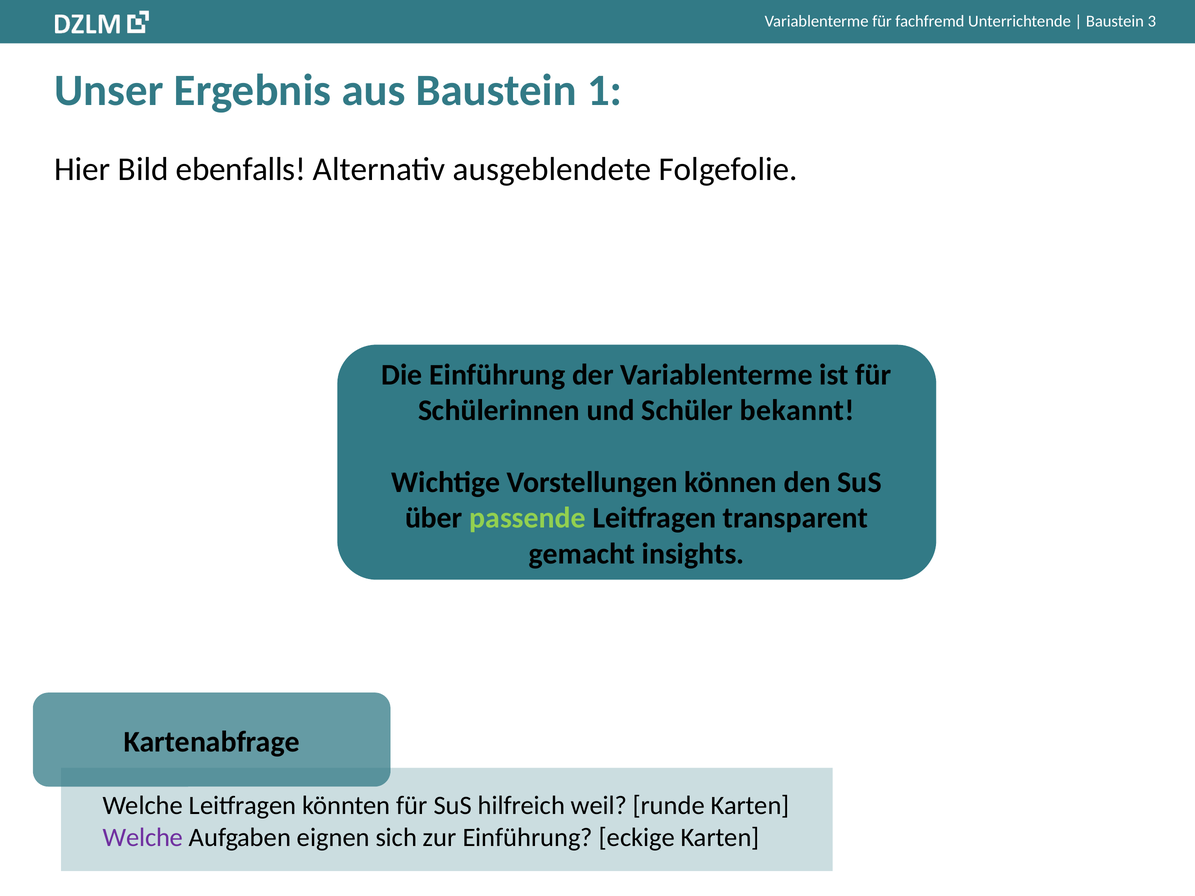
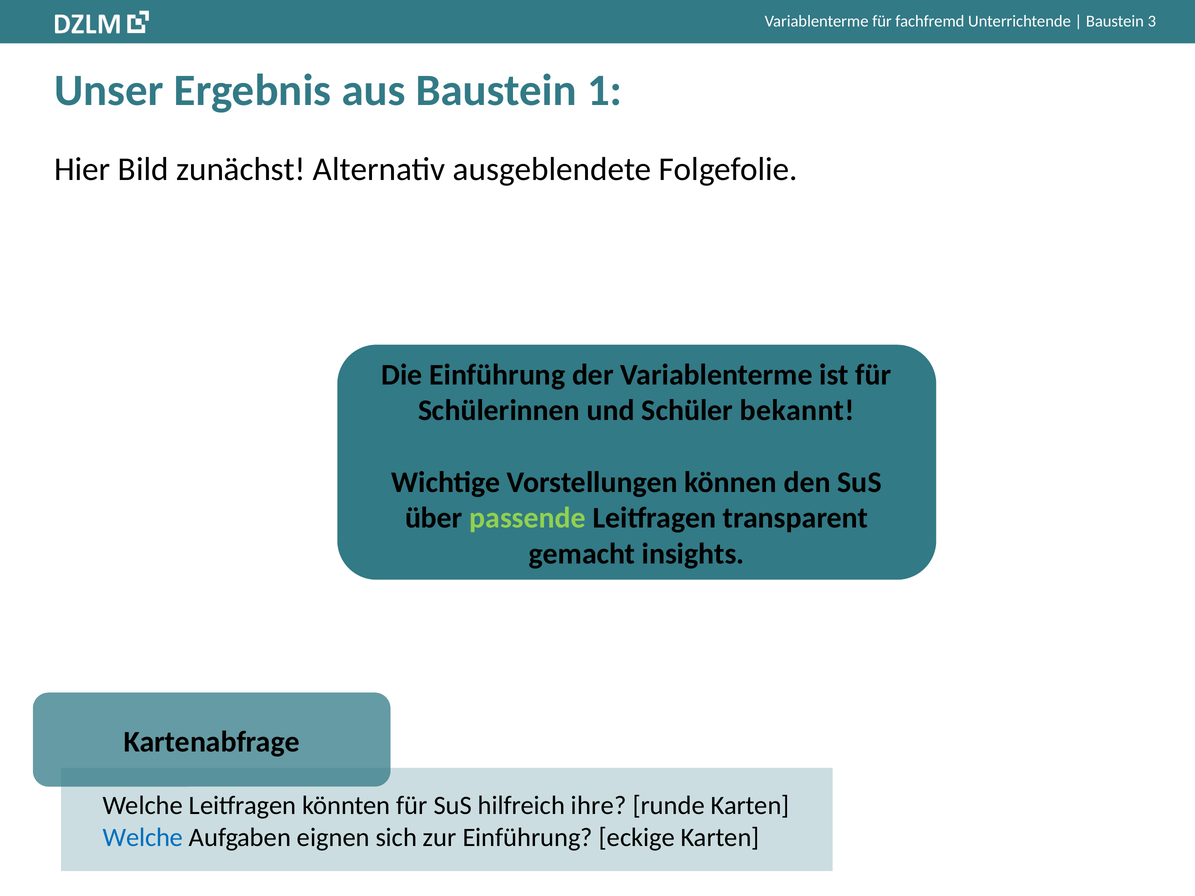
ebenfalls: ebenfalls -> zunächst (241, 169)
weil: weil -> ihre (599, 806)
Welche colour: purple -> blue (143, 837)
